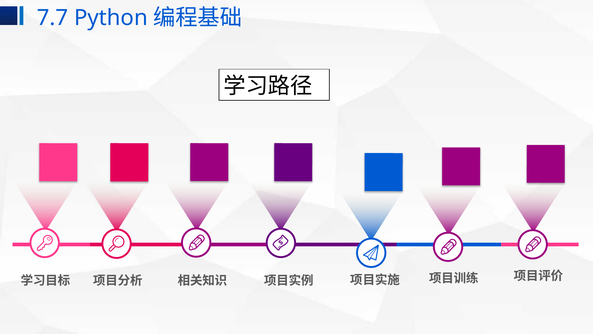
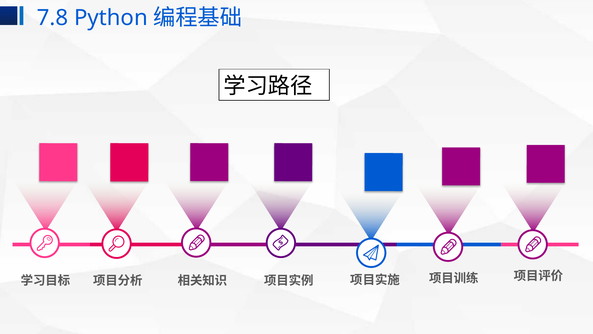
7.7: 7.7 -> 7.8 (53, 18)
